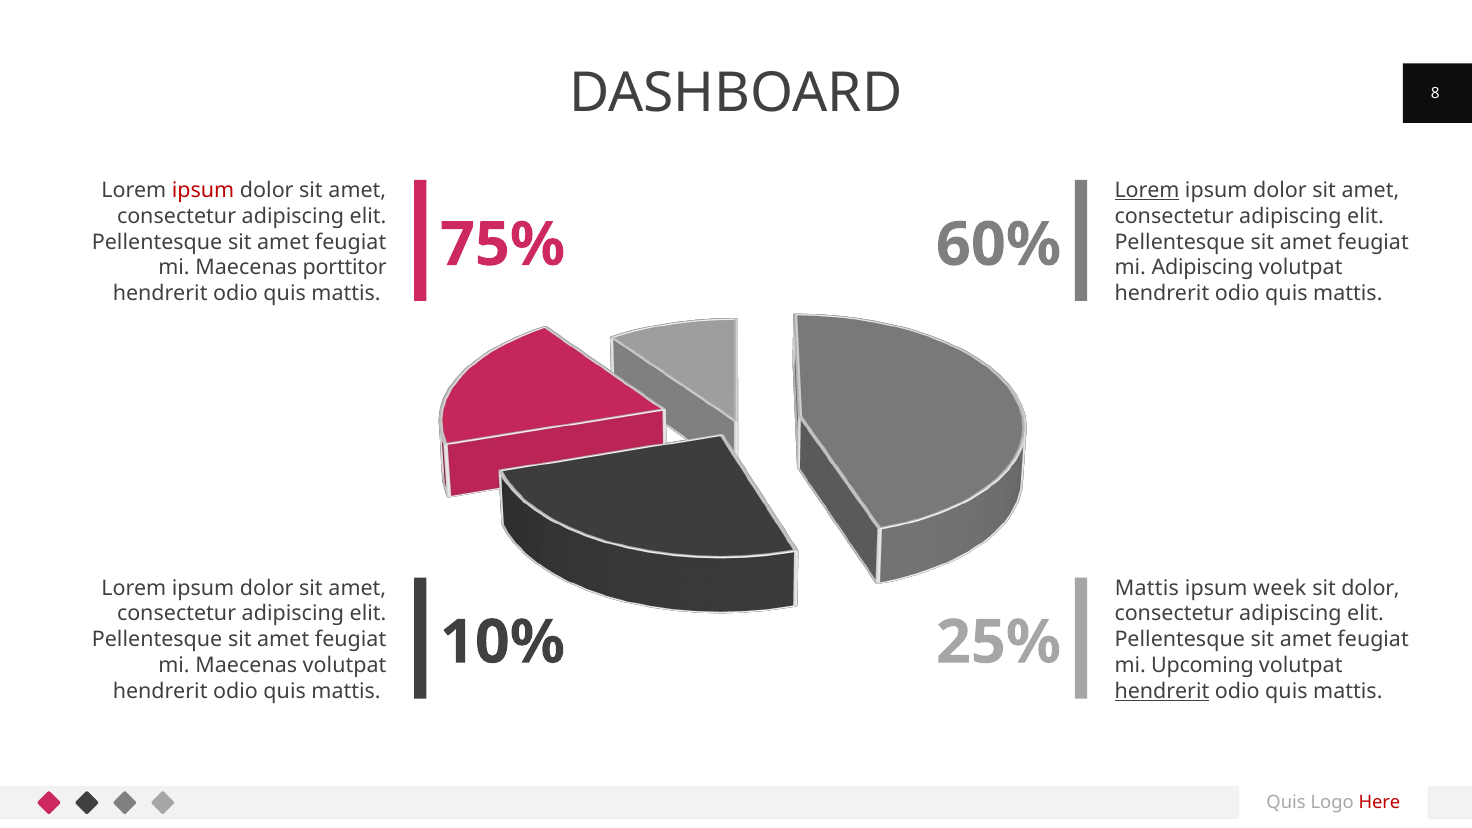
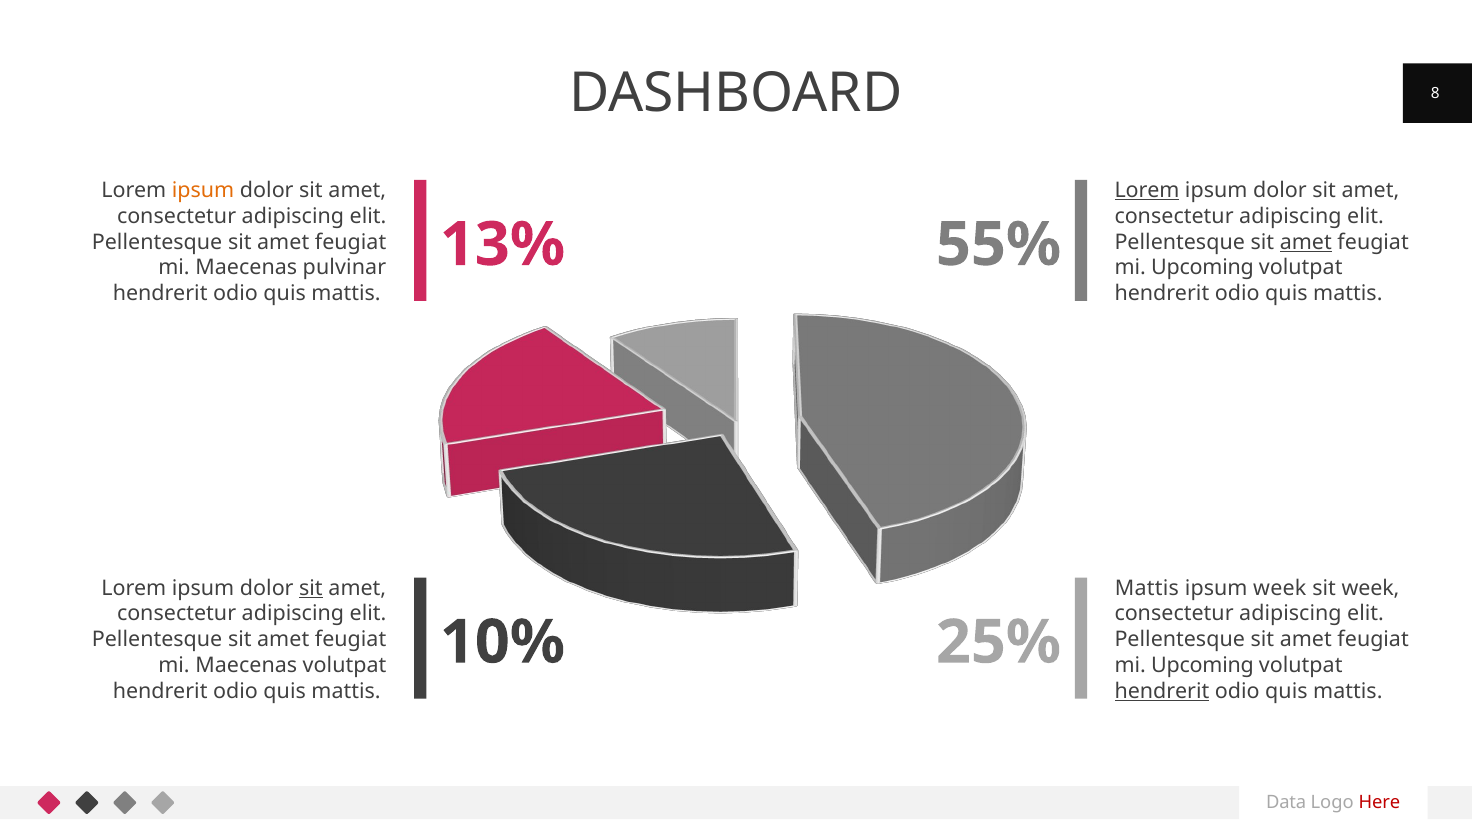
ipsum colour: red -> orange (203, 190)
75%: 75% -> 13% (503, 245)
60%: 60% -> 55% (999, 245)
amet underline: none -> present (1306, 242)
porttitor: porttitor -> pulvinar (344, 268)
Adipiscing: Adipiscing -> Upcoming (1203, 268)
sit underline: none -> present (311, 588)
sit dolor: dolor -> week (1371, 588)
Quis: Quis -> Data (1286, 802)
